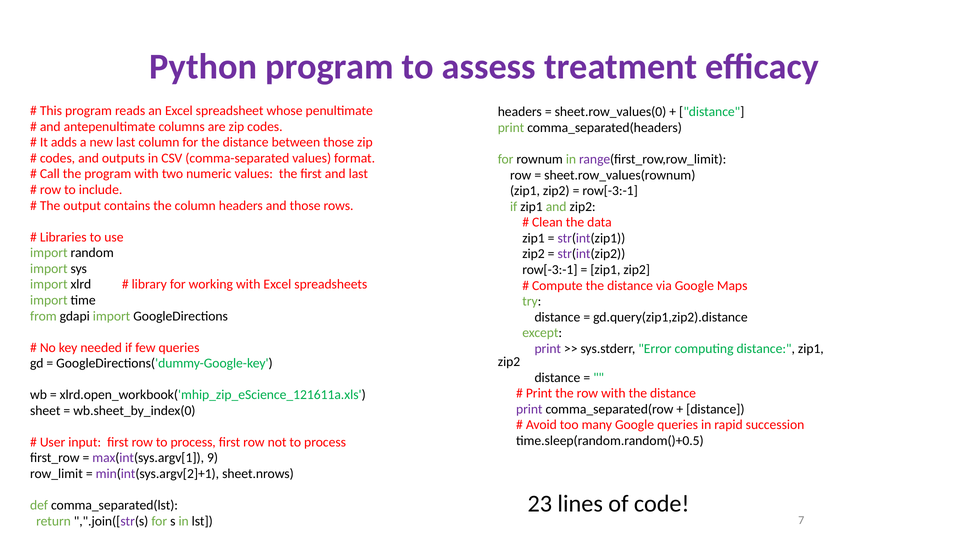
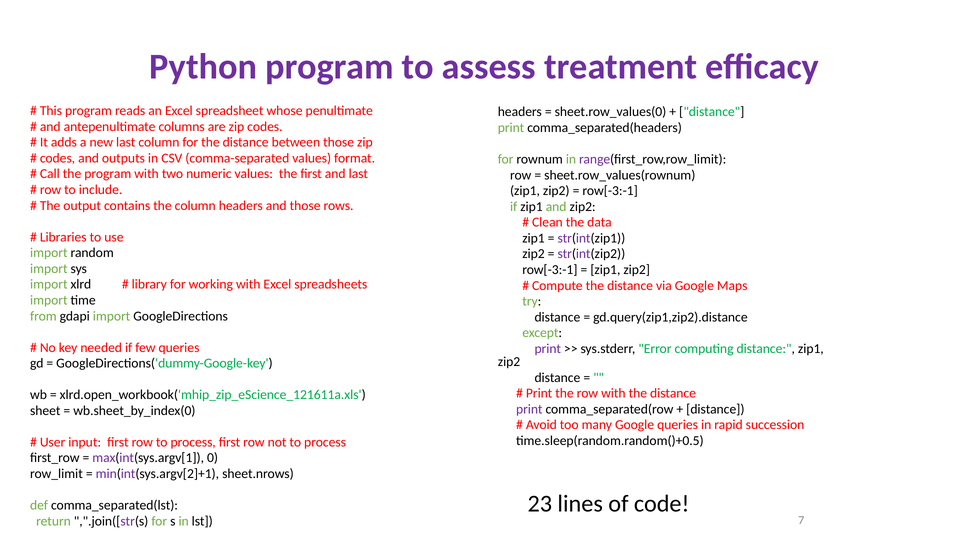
9: 9 -> 0 (213, 458)
